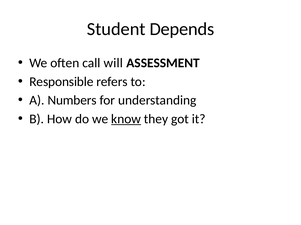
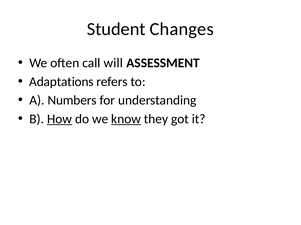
Depends: Depends -> Changes (182, 29)
Responsible: Responsible -> Adaptations (61, 82)
How underline: none -> present (60, 119)
